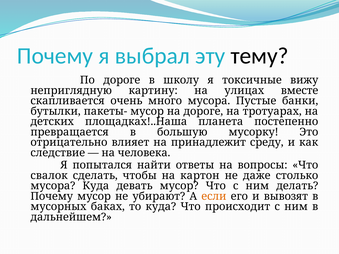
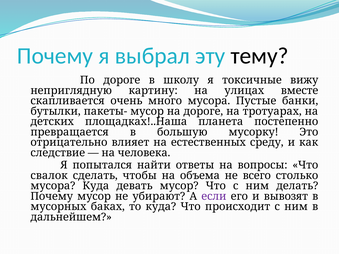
принадлежит: принадлежит -> естественных (208, 143)
картон: картон -> объема (200, 176)
даже: даже -> всего (257, 176)
если colour: orange -> purple (214, 196)
